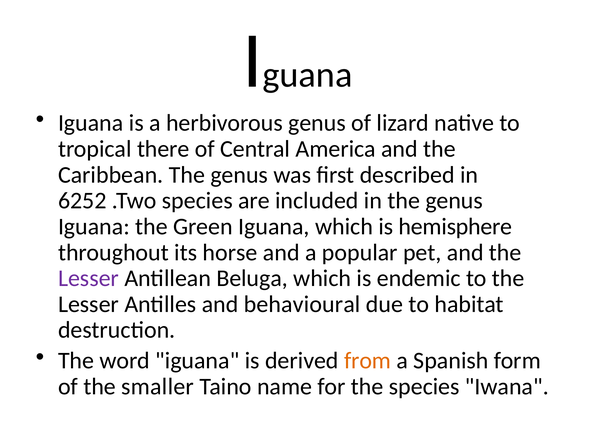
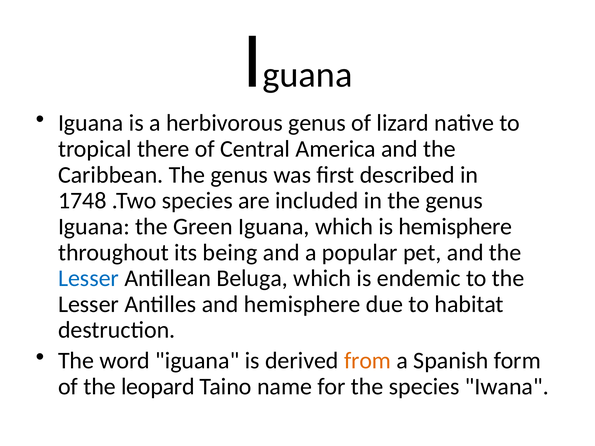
6252: 6252 -> 1748 (82, 201)
horse: horse -> being (230, 253)
Lesser colour: purple -> blue (88, 278)
and behavioural: behavioural -> hemisphere (302, 304)
smaller: smaller -> leopard (158, 387)
